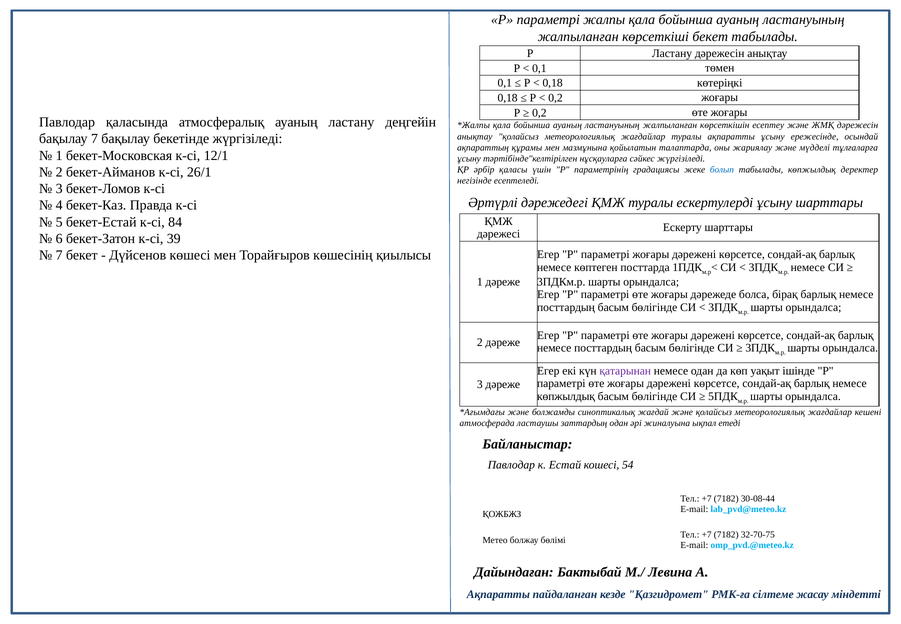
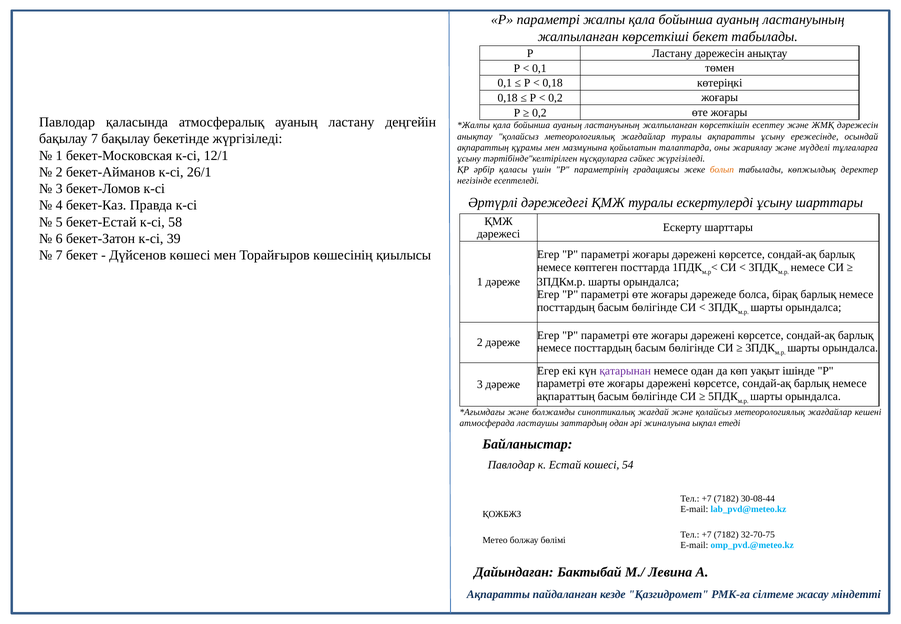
болып colour: blue -> orange (722, 170)
84: 84 -> 58 (175, 222)
көпжылдық: көпжылдық -> ақпараттың (566, 396)
